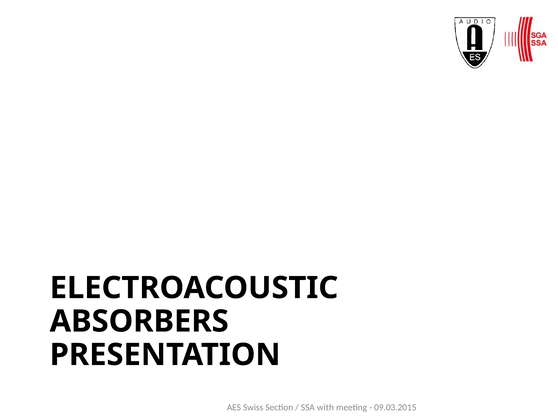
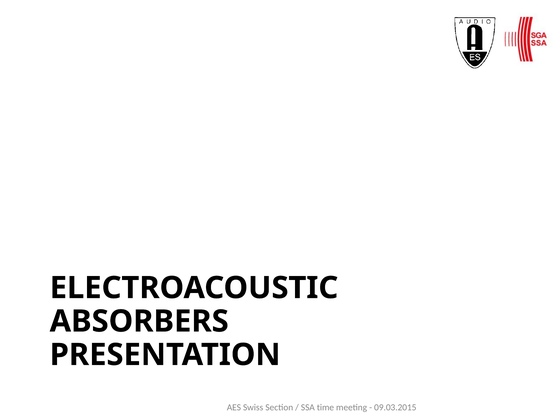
with: with -> time (325, 408)
